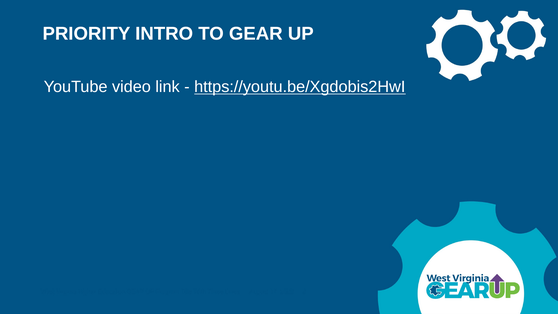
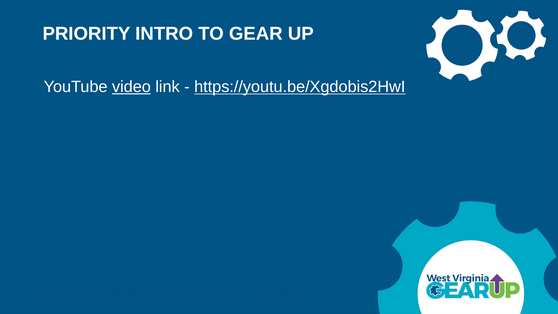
video underline: none -> present (131, 87)
